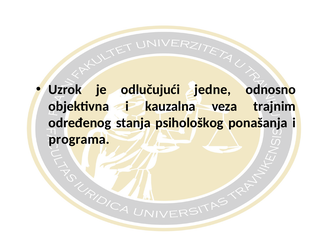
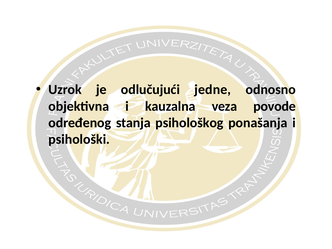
trajnim: trajnim -> povode (275, 106)
programa: programa -> psihološki (79, 139)
